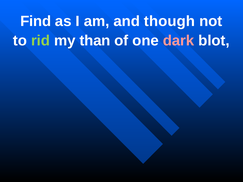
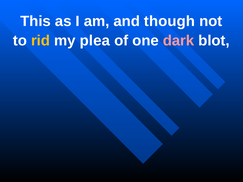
Find: Find -> This (36, 21)
rid colour: light green -> yellow (40, 41)
than: than -> plea (95, 41)
